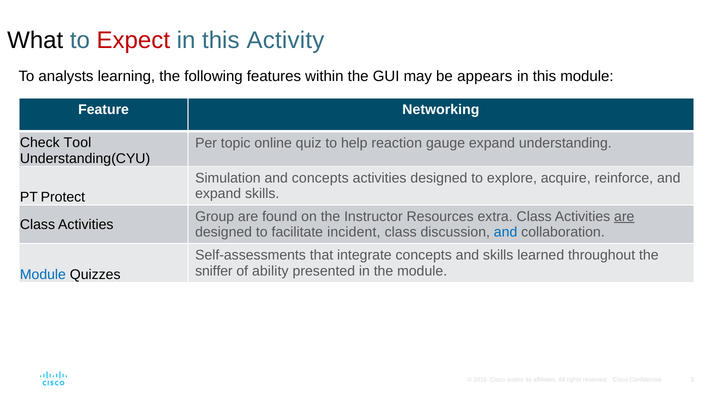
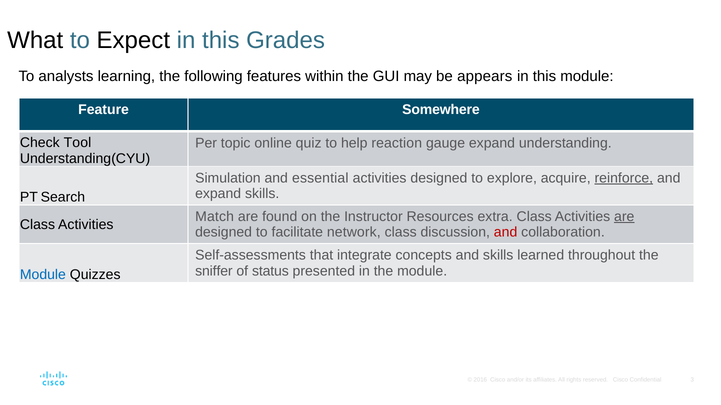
Expect colour: red -> black (133, 41)
Activity: Activity -> Grades (286, 41)
Networking: Networking -> Somewhere (441, 110)
and concepts: concepts -> essential (320, 178)
reinforce underline: none -> present (624, 178)
Protect: Protect -> Search (63, 198)
Group: Group -> Match (215, 217)
incident: incident -> network (354, 233)
and colour: blue -> red (506, 233)
ability: ability -> status (270, 271)
